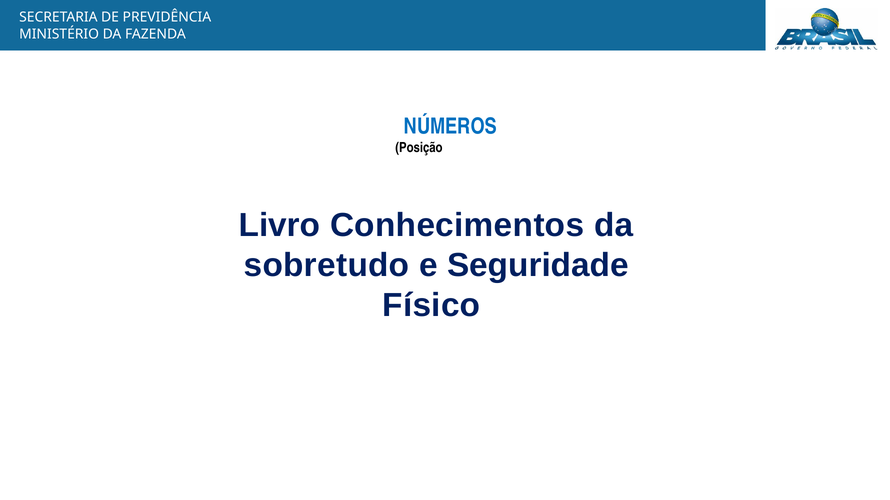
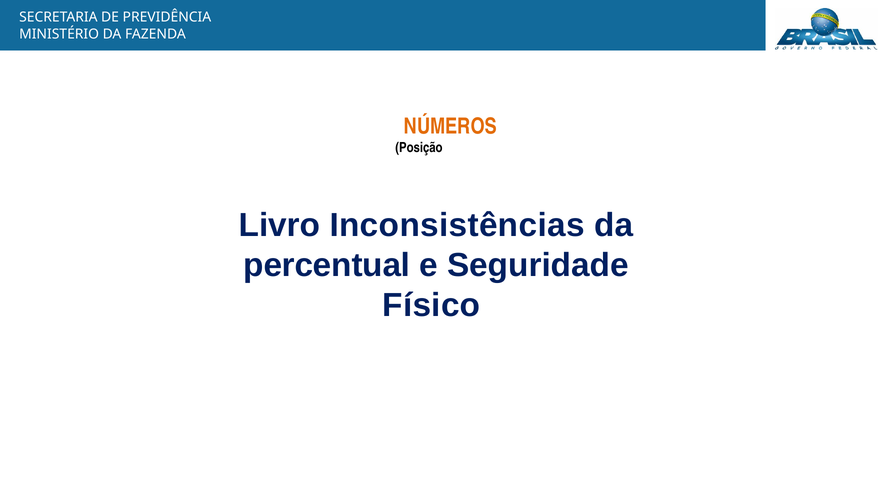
NÚMEROS colour: blue -> orange (450, 127)
Conhecimentos: Conhecimentos -> Inconsistências (457, 226)
sobretudo: sobretudo -> percentual (327, 266)
